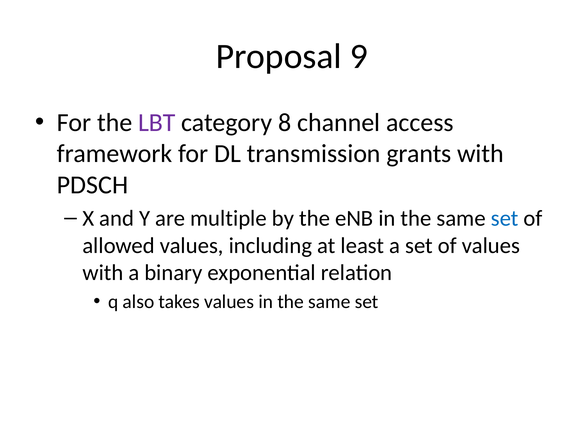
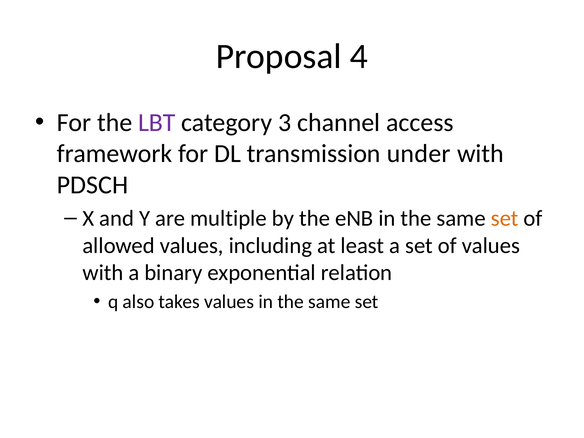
9: 9 -> 4 (359, 57)
8: 8 -> 3 (285, 123)
grants: grants -> under (419, 154)
set colour: blue -> orange (505, 218)
